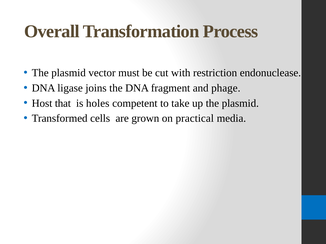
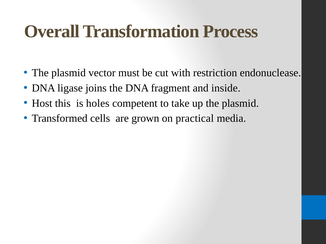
phage: phage -> inside (226, 88)
that: that -> this (63, 103)
